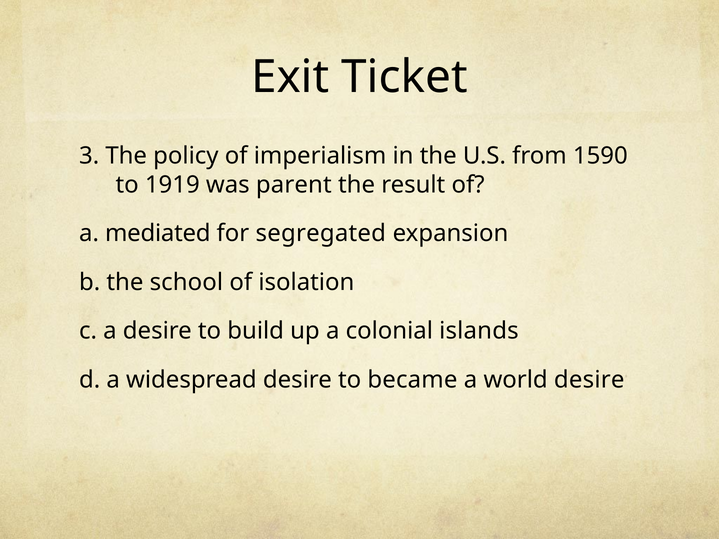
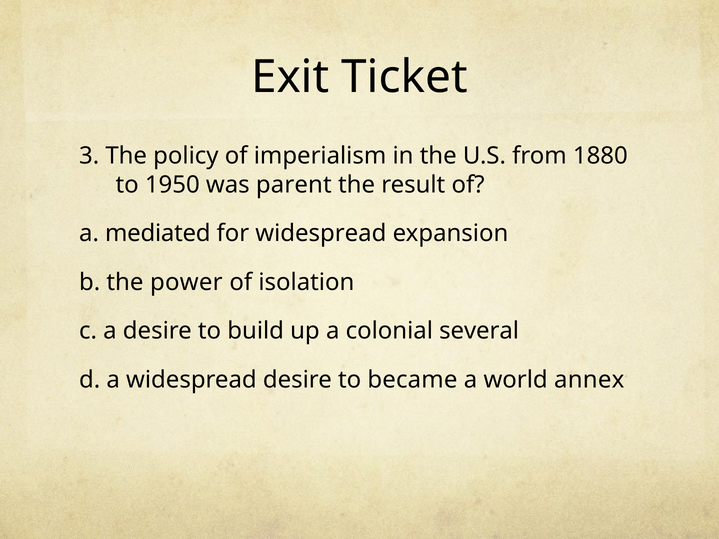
1590: 1590 -> 1880 (600, 156)
1919: 1919 -> 1950 (172, 185)
for segregated: segregated -> widespread (321, 234)
school: school -> power (186, 282)
islands: islands -> several (479, 331)
world desire: desire -> annex (589, 380)
